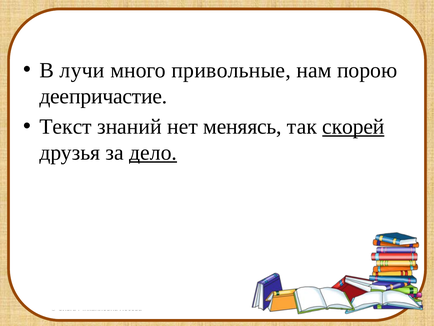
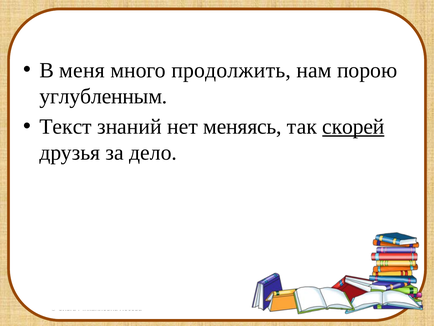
лучи: лучи -> меня (82, 70)
привольные: привольные -> продолжить (231, 70)
деепричастие: деепричастие -> углубленным (103, 96)
дело underline: present -> none (153, 153)
